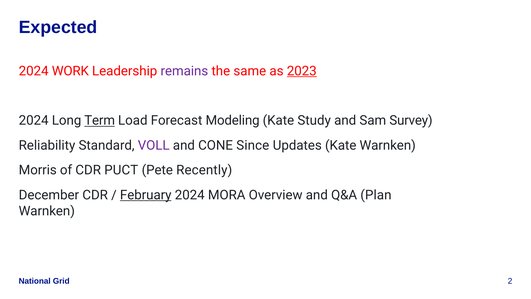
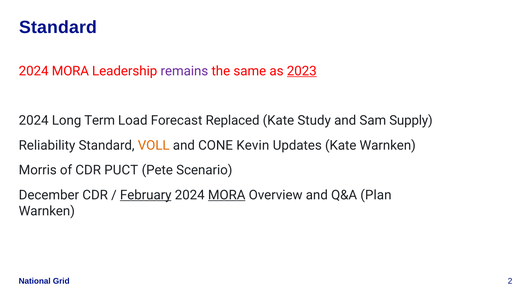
Expected: Expected -> Standard (58, 27)
WORK: WORK -> MORA (70, 71)
Term underline: present -> none (100, 120)
Modeling: Modeling -> Replaced (233, 120)
Survey: Survey -> Supply (411, 120)
VOLL colour: purple -> orange (154, 145)
Since: Since -> Kevin (253, 145)
Recently: Recently -> Scenario (204, 170)
MORA underline: none -> present (227, 195)
